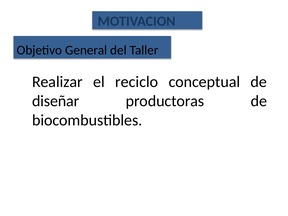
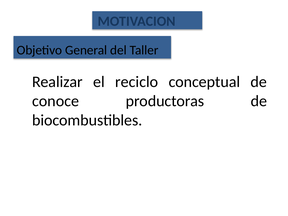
diseñar: diseñar -> conoce (56, 101)
